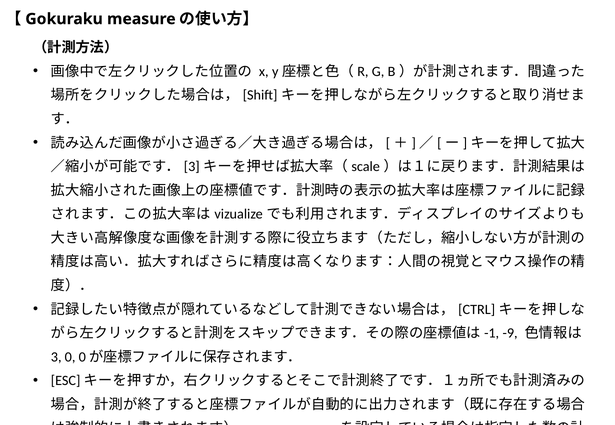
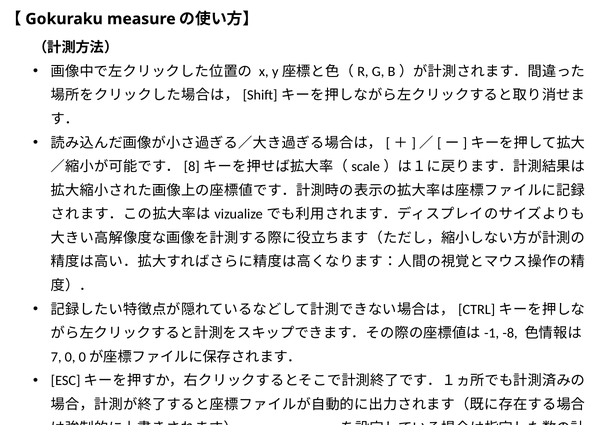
3: 3 -> 8 (192, 167)
-9: -9 -> -8 (510, 334)
3: 3 -> 7 (56, 358)
